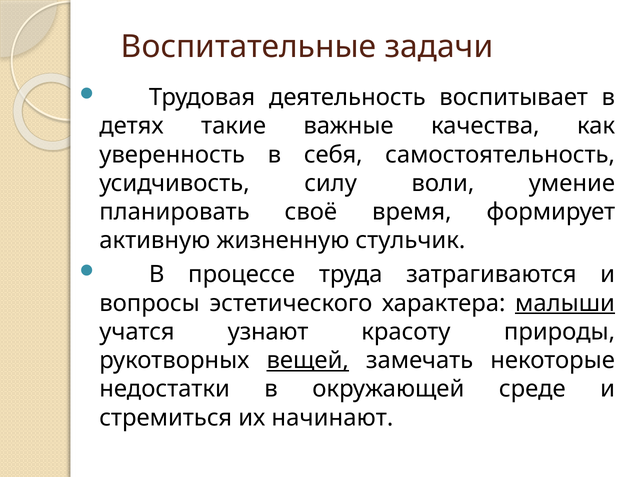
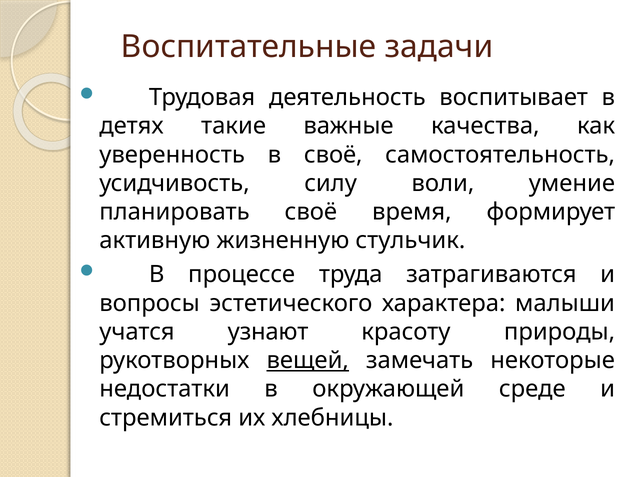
в себя: себя -> своё (333, 155)
малыши underline: present -> none (565, 303)
начинают: начинают -> хлебницы (332, 418)
